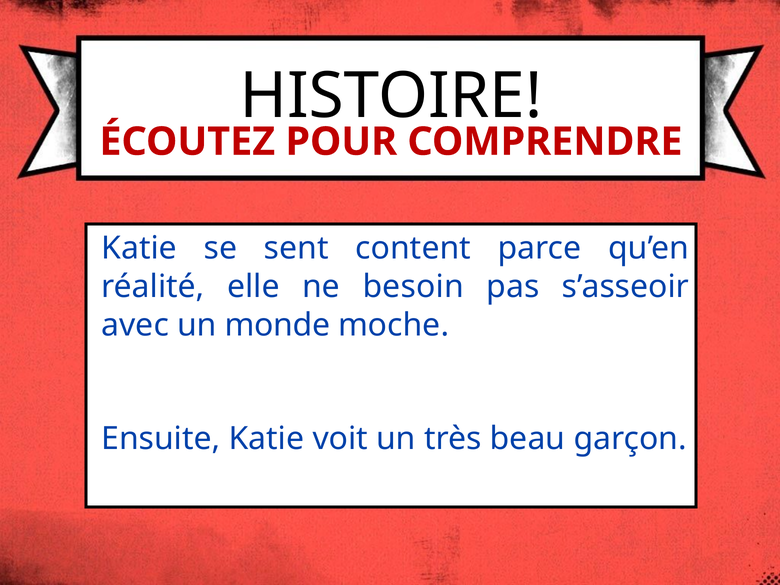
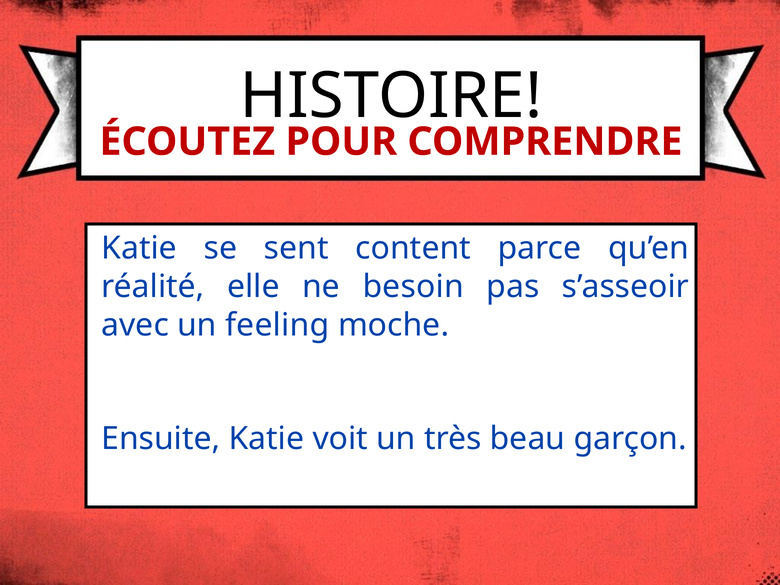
monde: monde -> feeling (277, 325)
